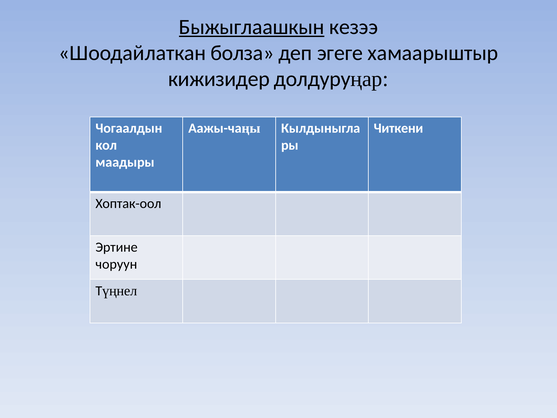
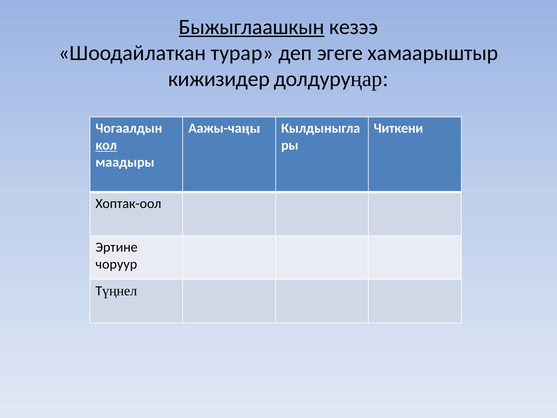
болза: болза -> турар (242, 53)
кол underline: none -> present (106, 145)
чоруун: чоруун -> чоруур (116, 264)
